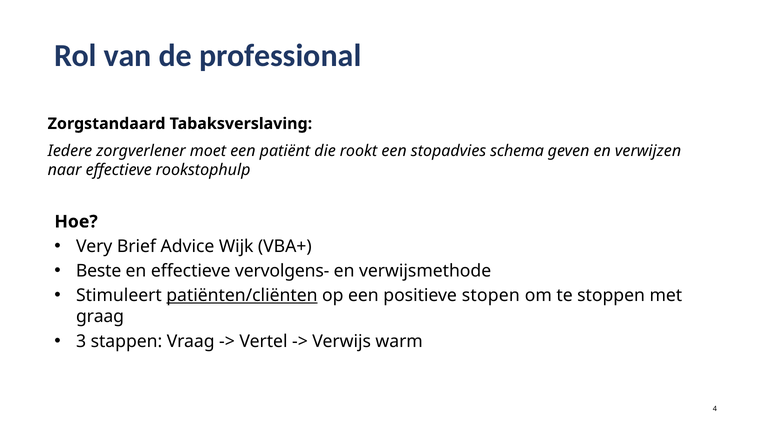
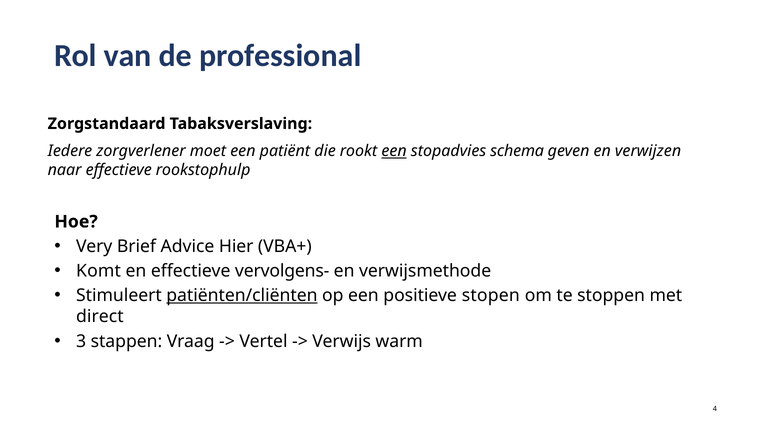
een underline: none -> present (394, 151)
Wijk: Wijk -> Hier (236, 246)
Beste: Beste -> Komt (98, 271)
graag: graag -> direct (100, 317)
